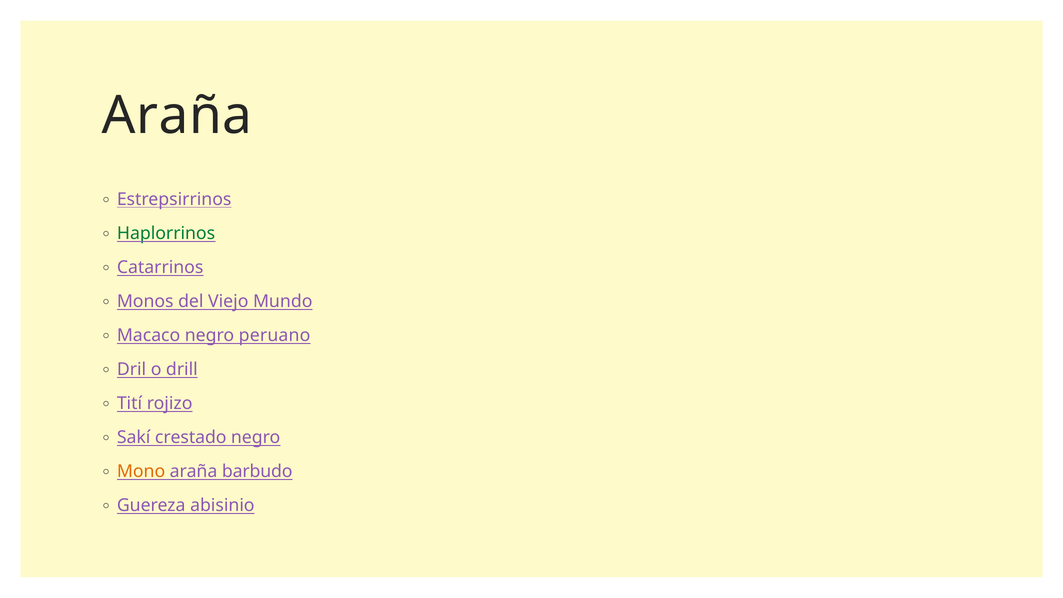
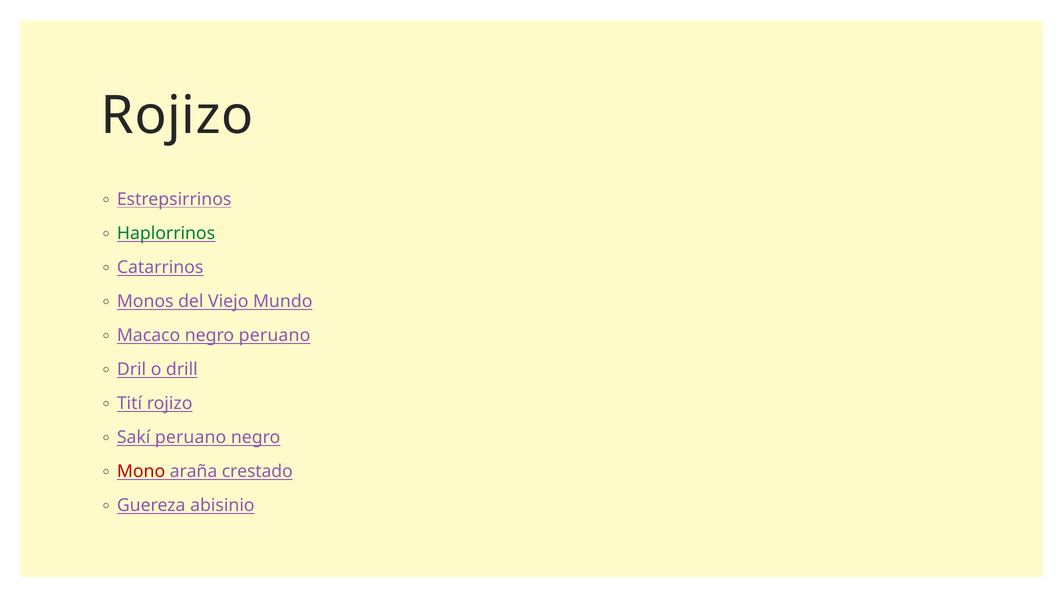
Araña: Araña -> Rojizo (177, 115)
Sakí crestado: crestado -> peruano (191, 437)
Mono colour: orange -> red (141, 471)
barbudo: barbudo -> crestado (257, 471)
